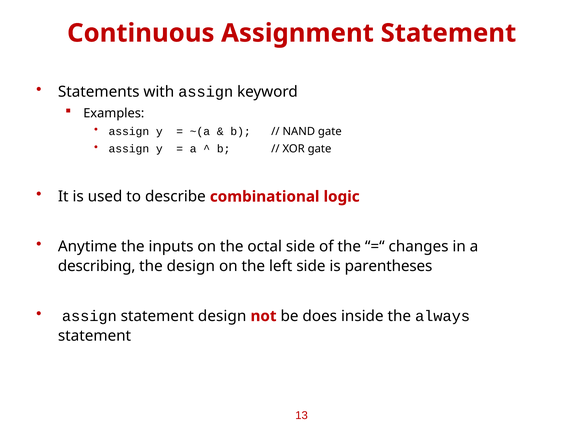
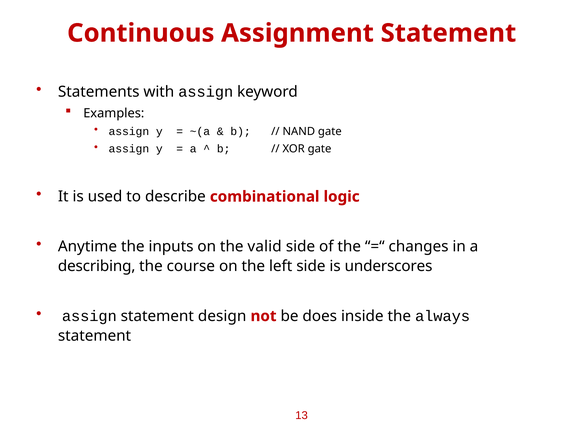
octal: octal -> valid (265, 247)
the design: design -> course (191, 266)
parentheses: parentheses -> underscores (389, 266)
